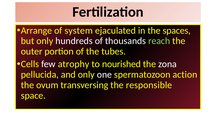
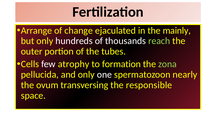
system: system -> change (79, 30)
spaces: spaces -> mainly (177, 30)
nourished: nourished -> formation (121, 64)
zona colour: white -> light green (167, 64)
action: action -> nearly (185, 74)
